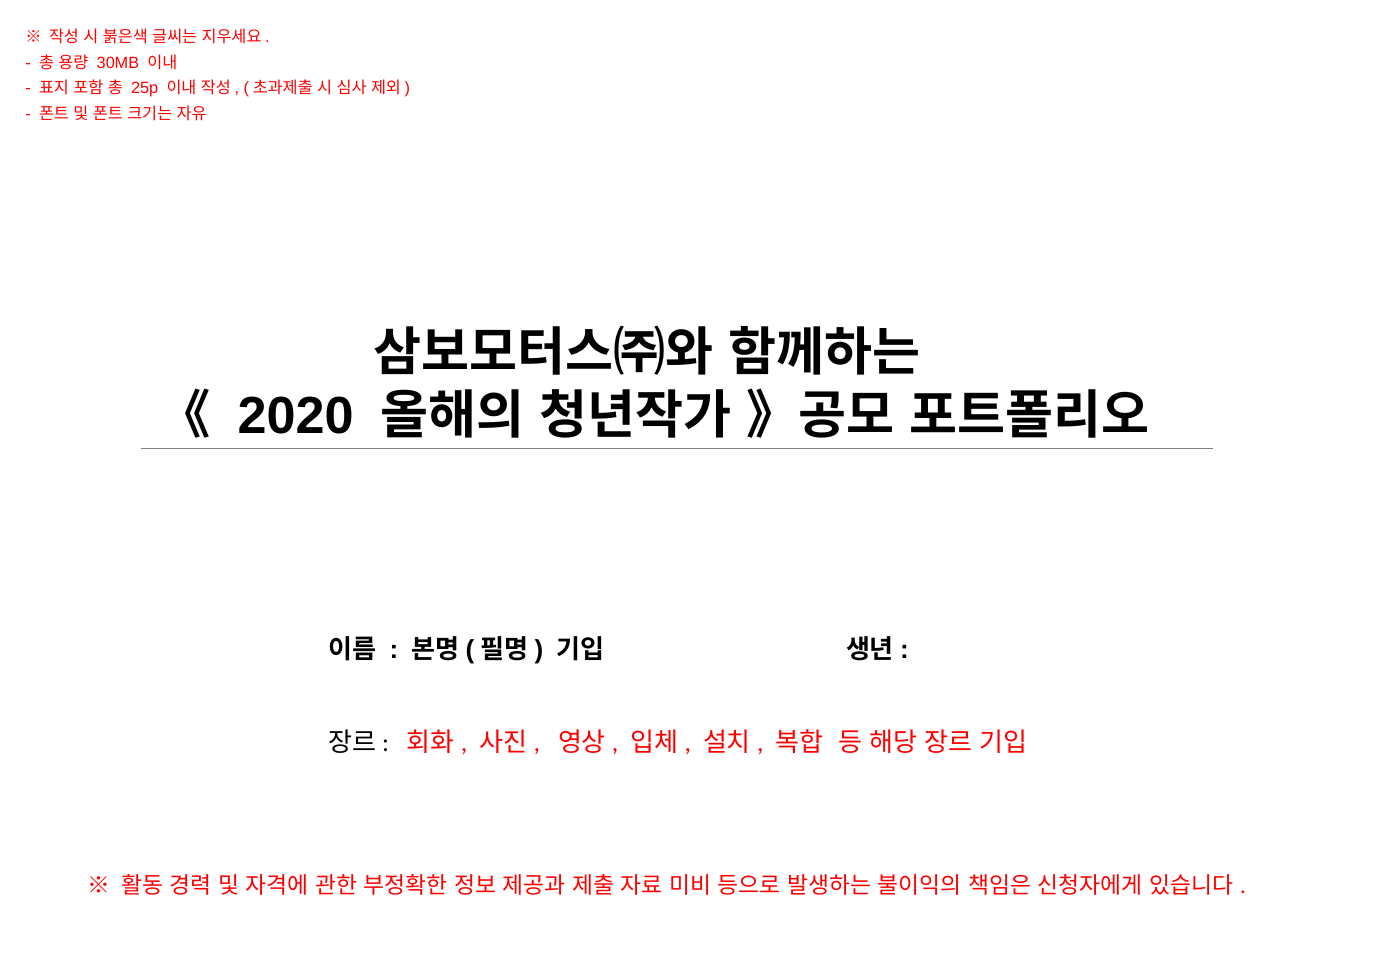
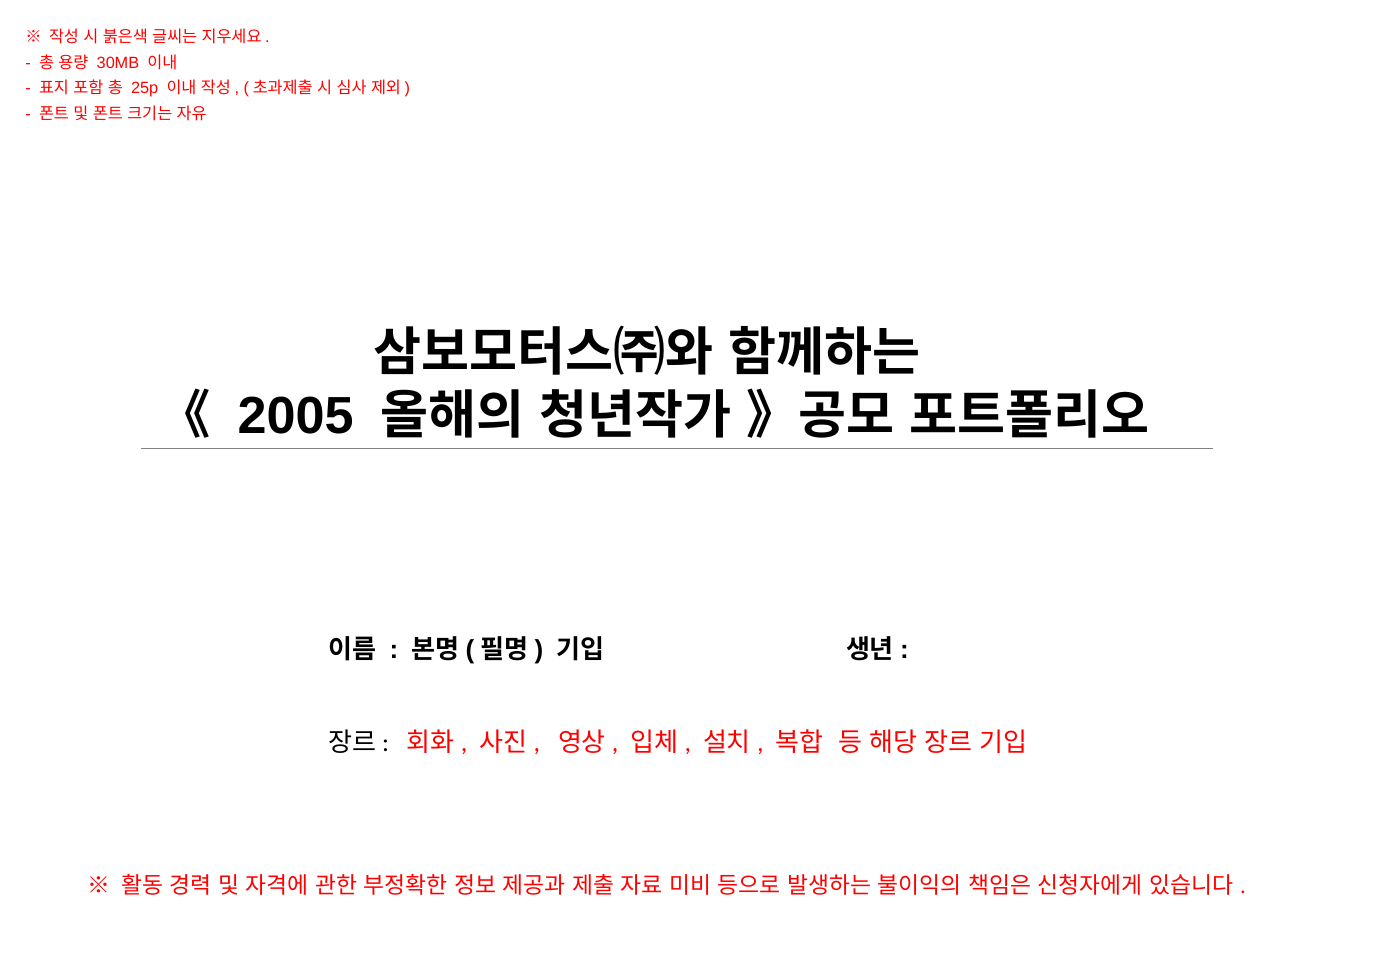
2020: 2020 -> 2005 (296, 416)
